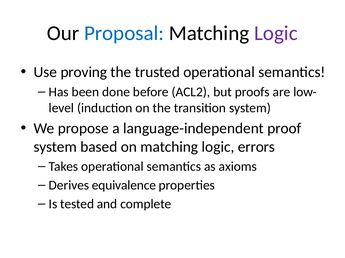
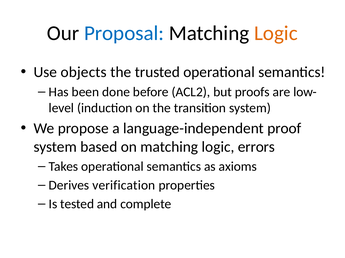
Logic colour: purple -> orange (276, 33)
proving: proving -> objects (84, 72)
equivalence: equivalence -> verification (124, 186)
